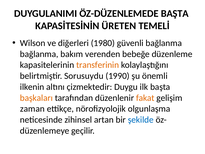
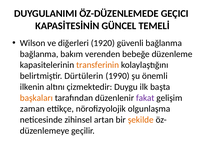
ÖZ-DÜZENLEMEDE BAŞTA: BAŞTA -> GEÇICI (175, 14)
ÜRETEN: ÜRETEN -> GÜNCEL (119, 26)
1980: 1980 -> 1920 (103, 43)
Sorusuydu: Sorusuydu -> Dürtülerin (84, 76)
fakat colour: orange -> purple (145, 98)
şekilde colour: blue -> orange (141, 120)
